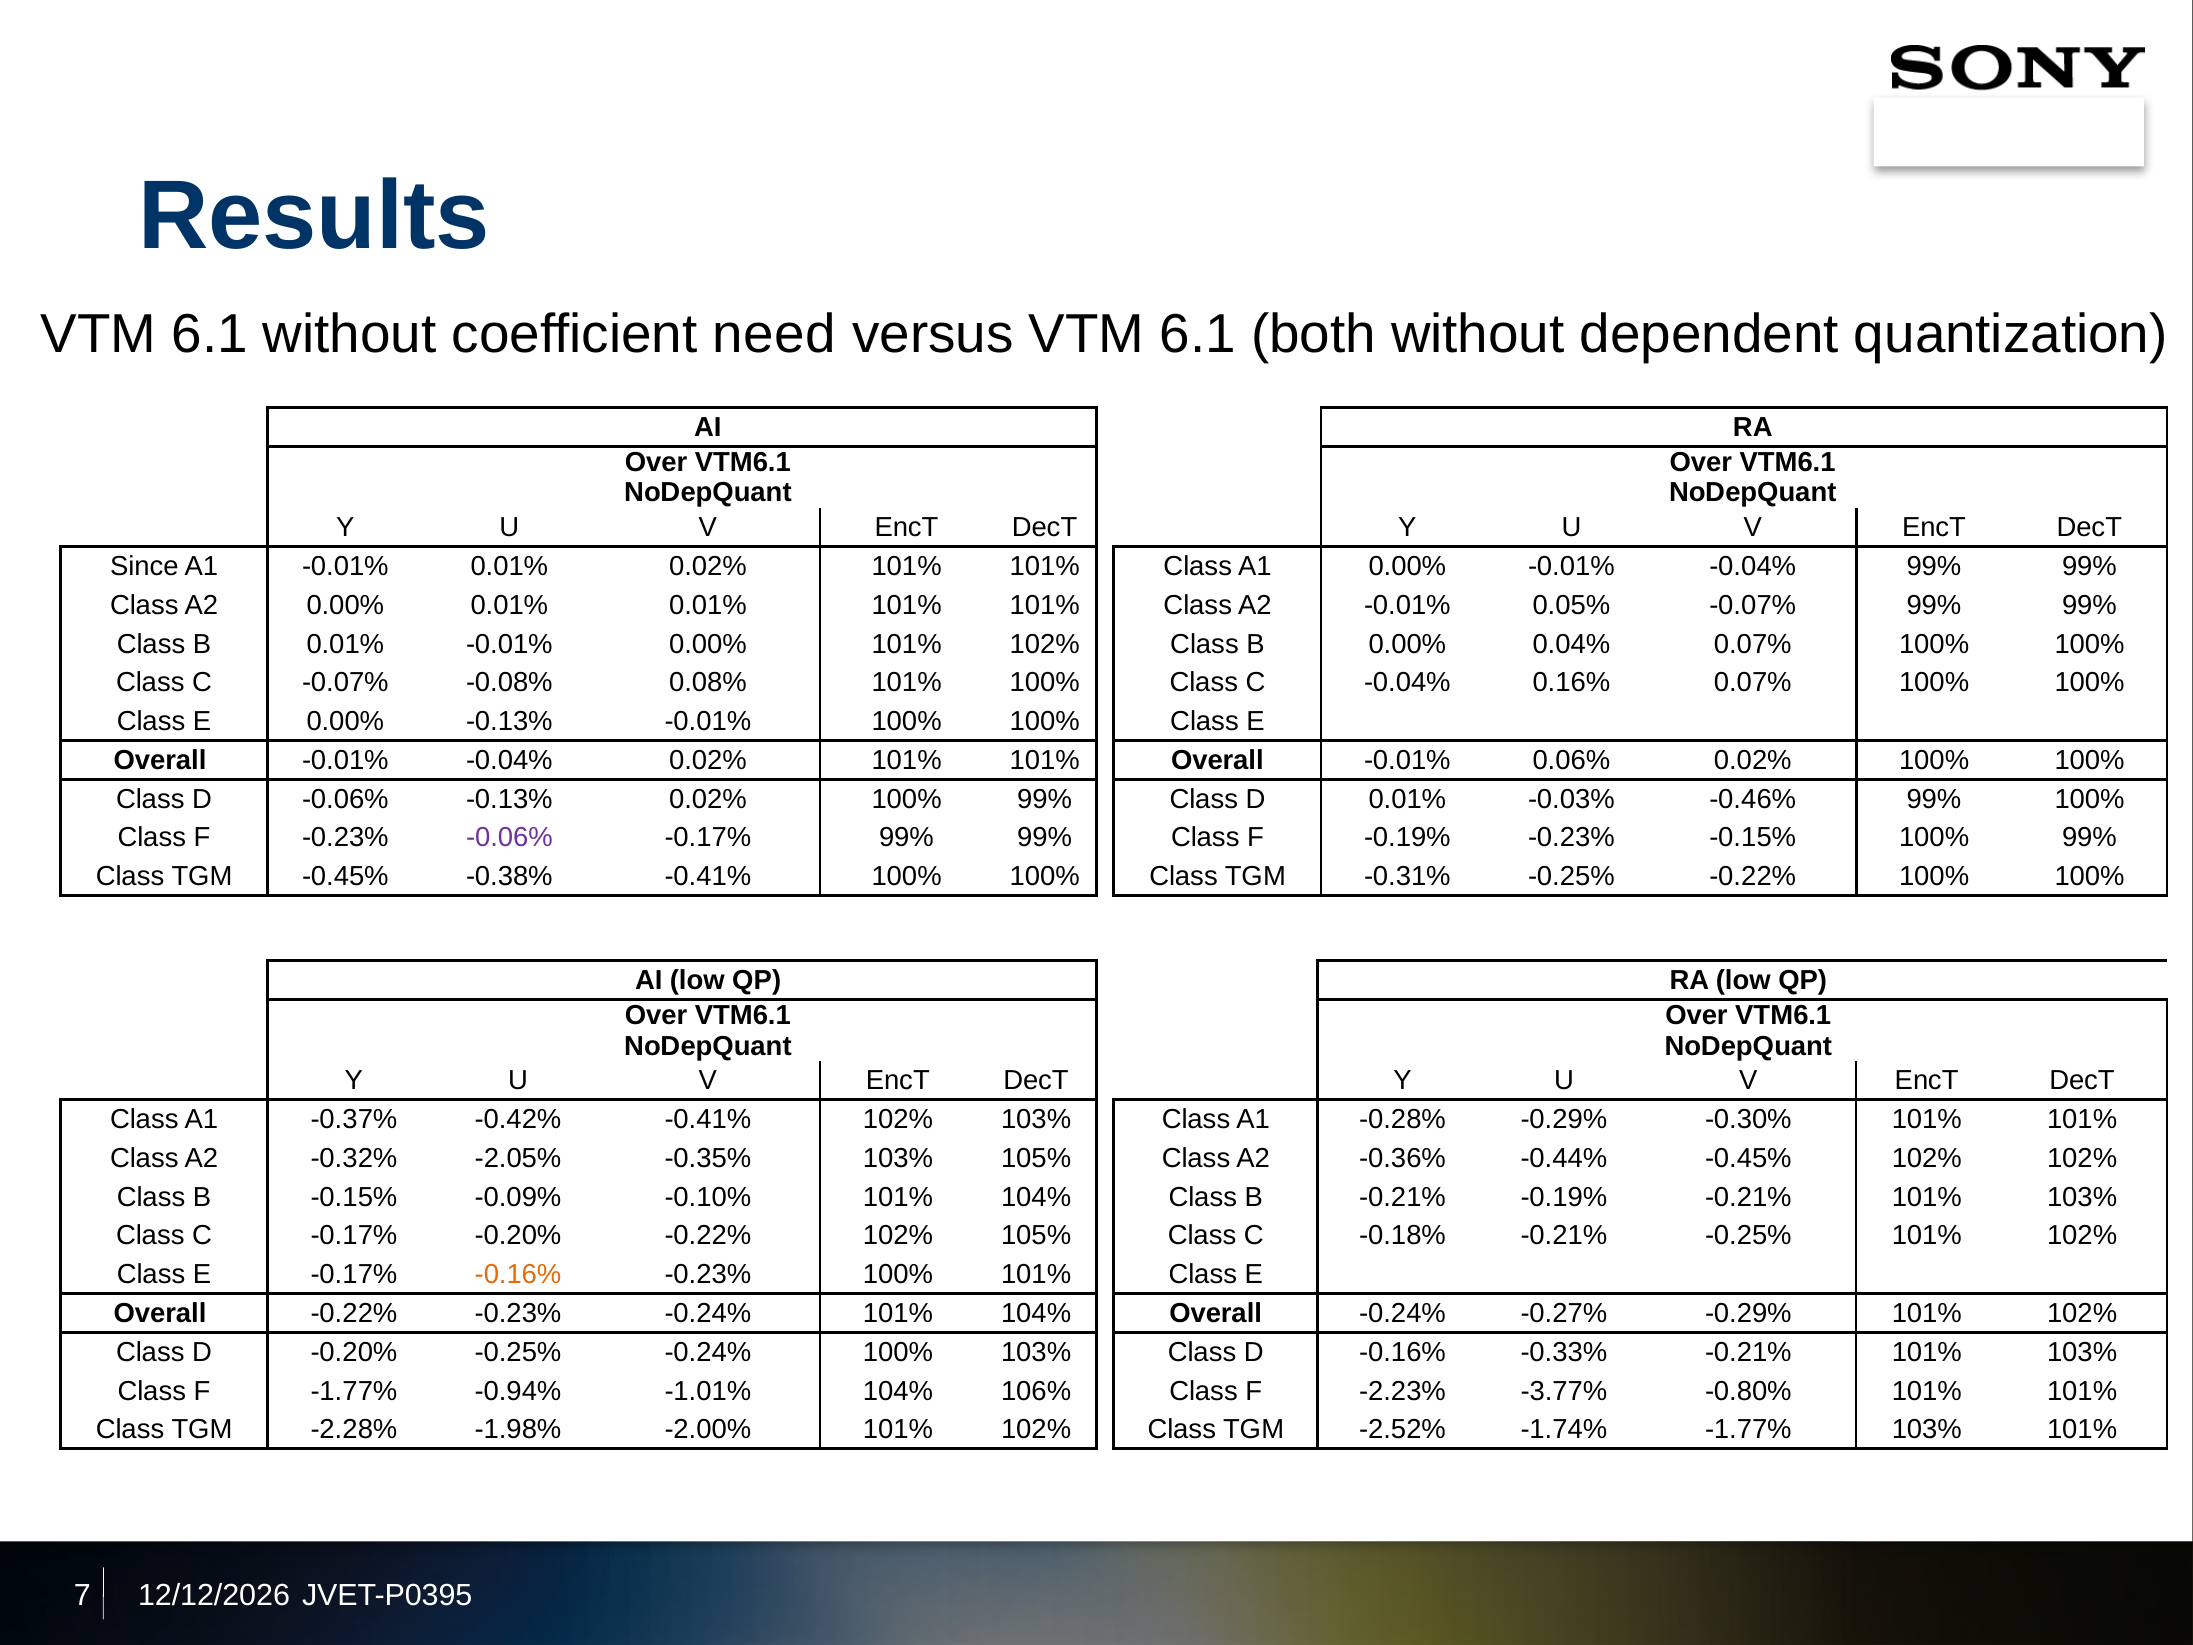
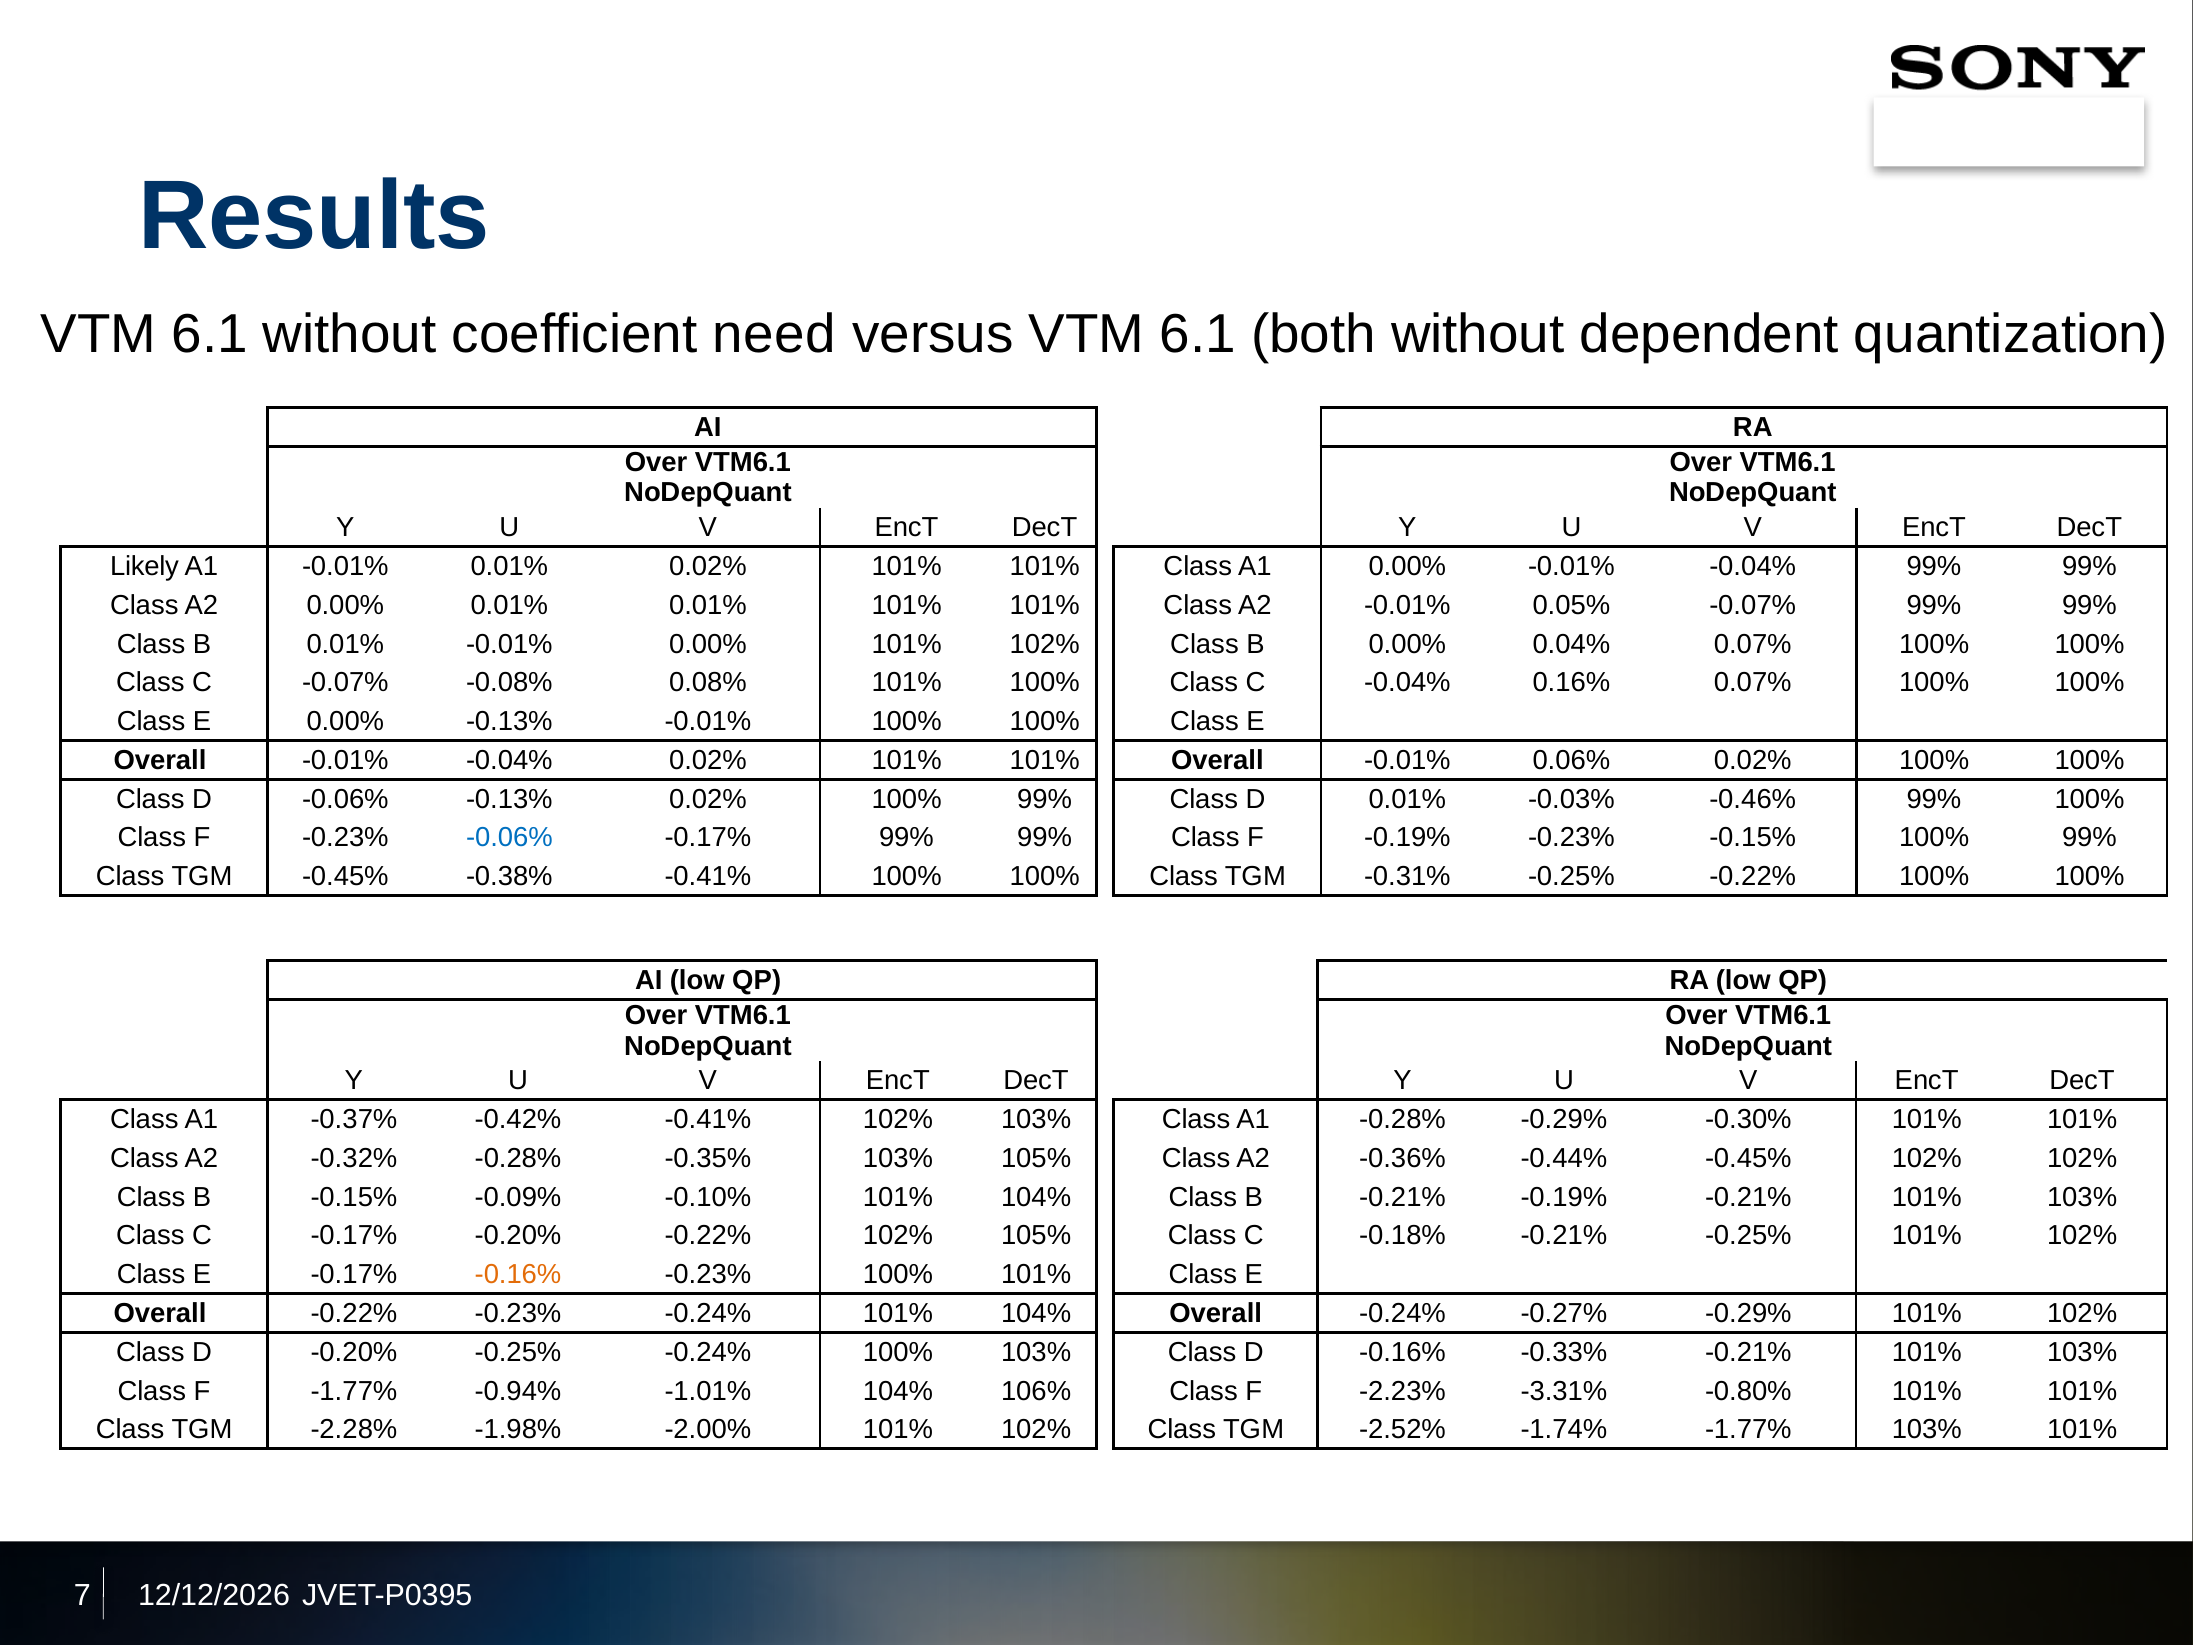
Since: Since -> Likely (145, 566)
-0.06% colour: purple -> blue (509, 838)
-0.32% -2.05%: -2.05% -> -0.28% (518, 1158)
-3.77%: -3.77% -> -3.31% (1564, 1391)
